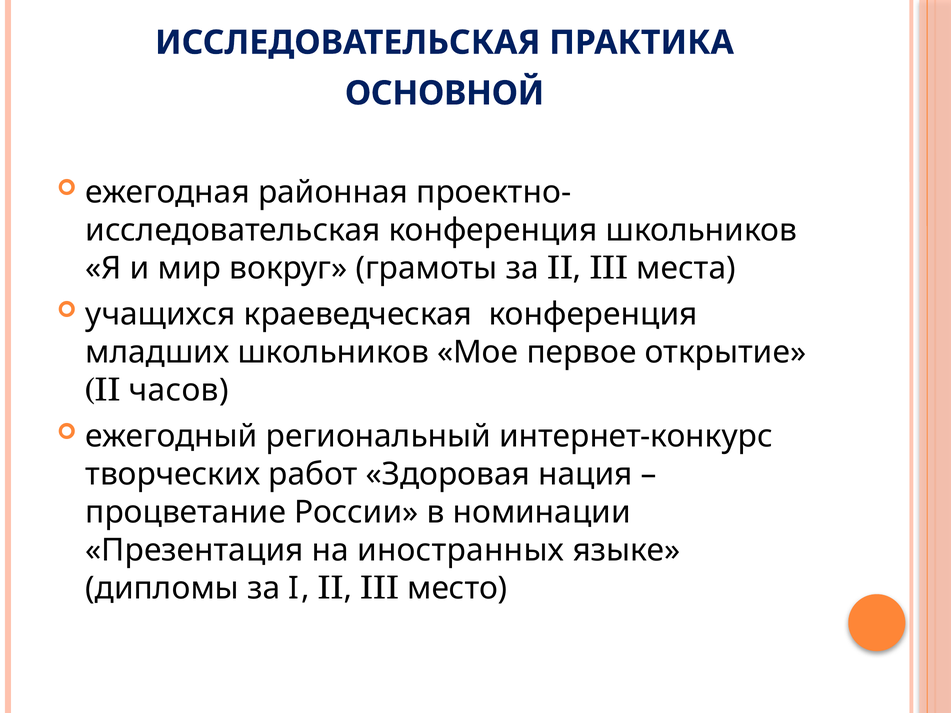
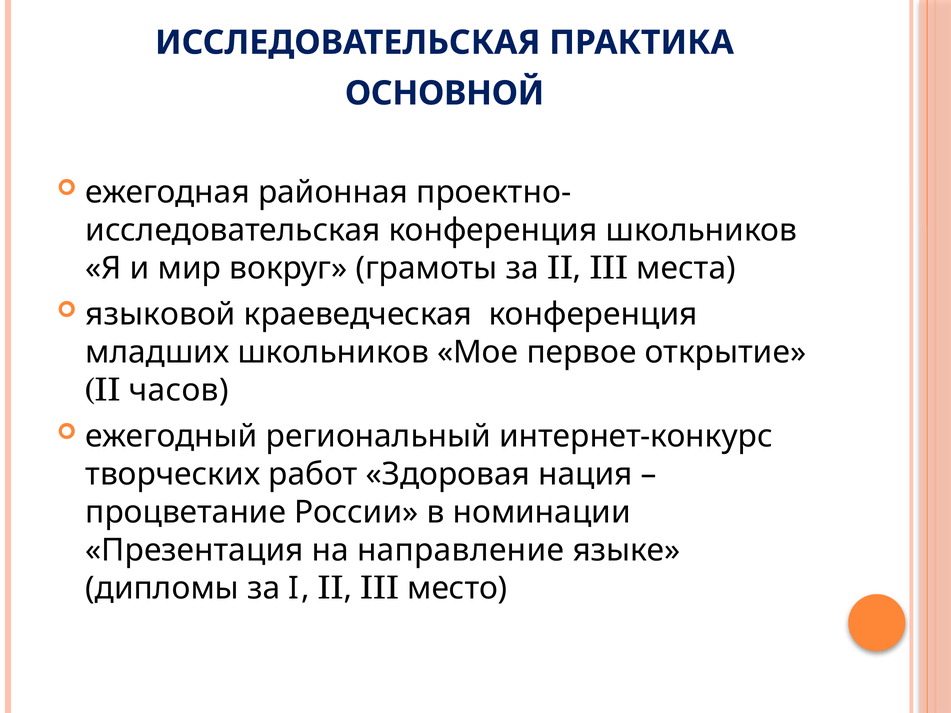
учащихся: учащихся -> языковой (161, 314)
иностранных: иностранных -> направление (461, 551)
